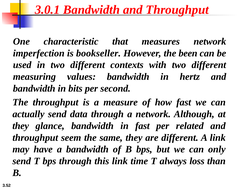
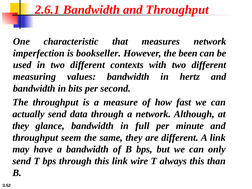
3.0.1: 3.0.1 -> 2.6.1 (47, 10)
in fast: fast -> full (142, 126)
related: related -> minute (190, 126)
time: time -> wire (139, 161)
always loss: loss -> this (197, 161)
